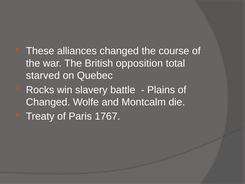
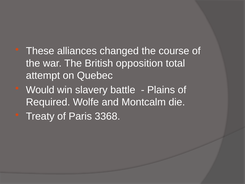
starved: starved -> attempt (43, 75)
Rocks: Rocks -> Would (40, 90)
Changed: Changed -> Required (48, 102)
1767: 1767 -> 3368 (107, 116)
